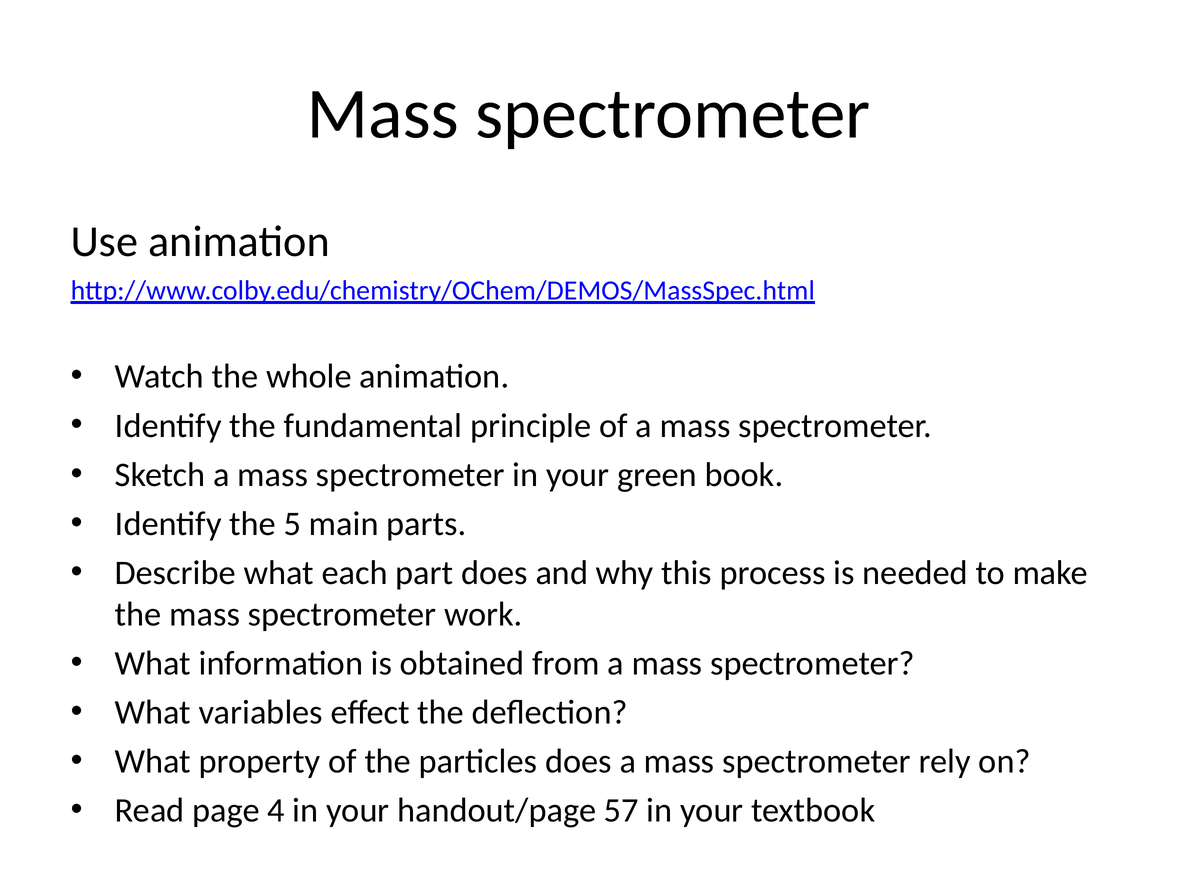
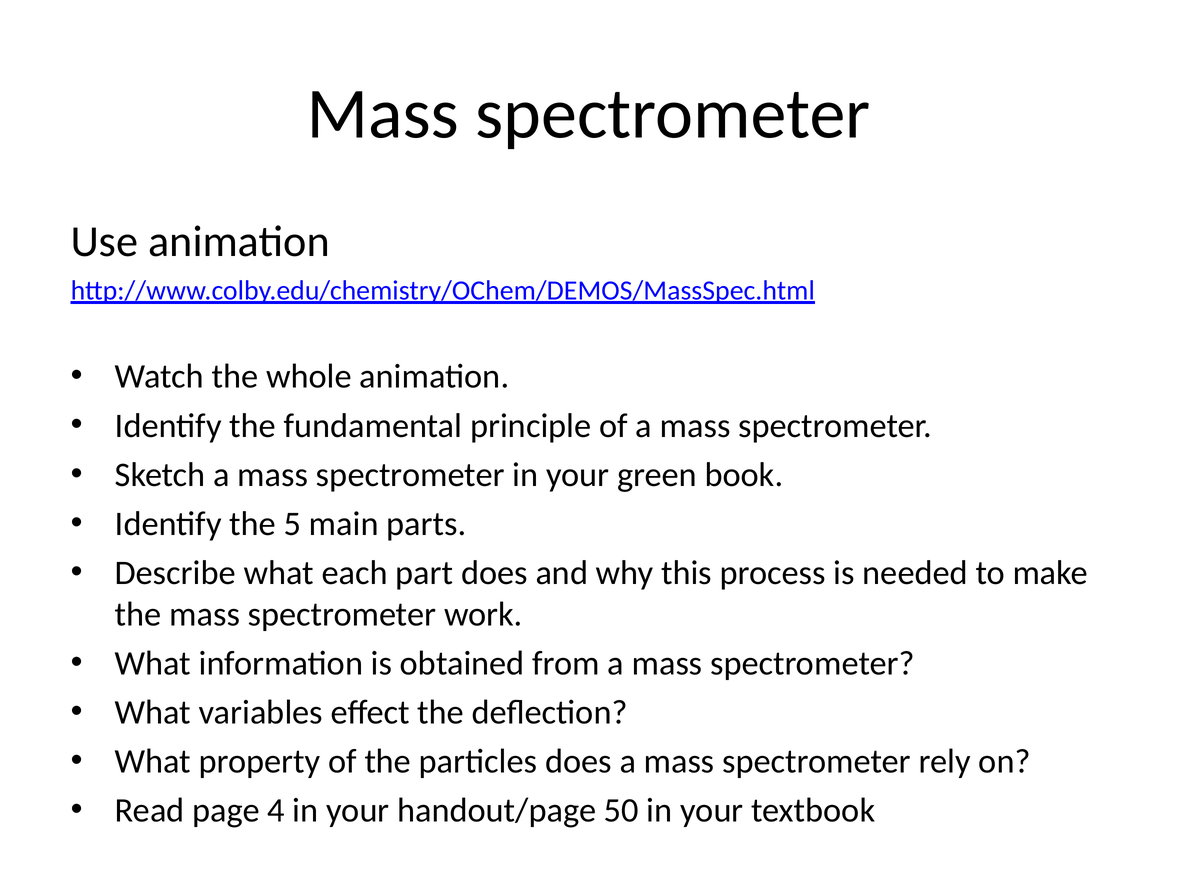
57: 57 -> 50 (621, 810)
